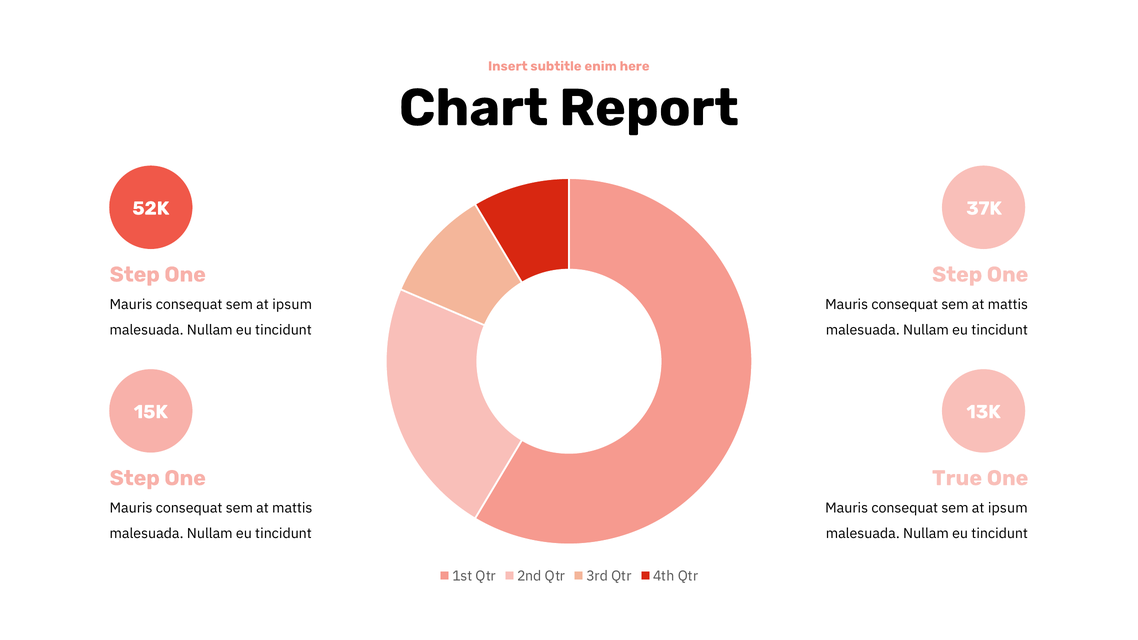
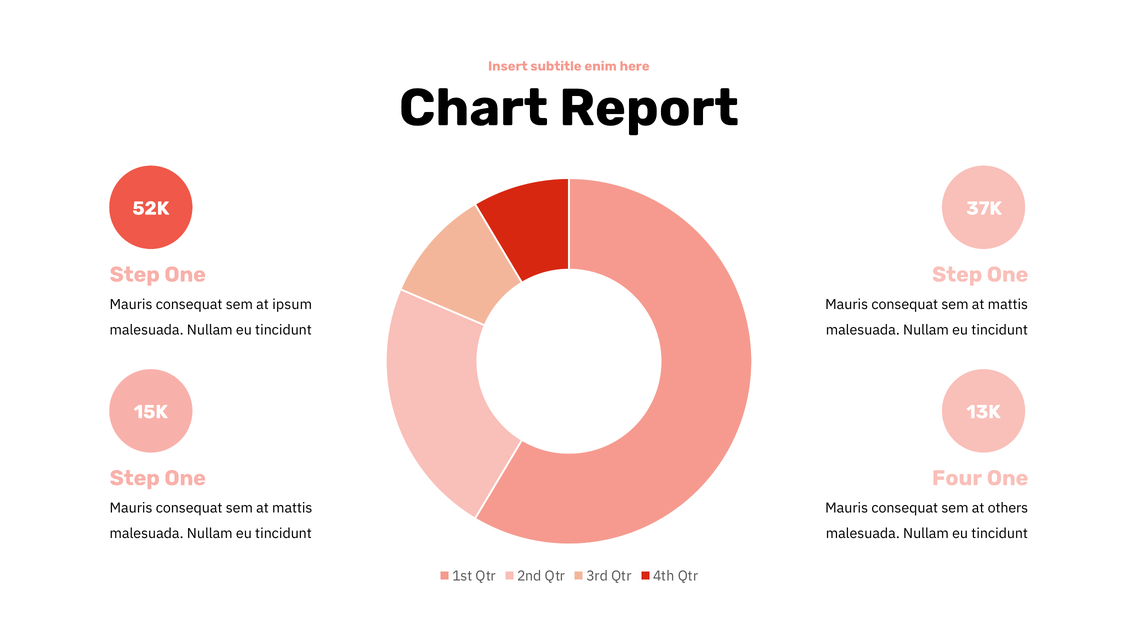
True: True -> Four (957, 478)
ipsum: ipsum -> others (1008, 508)
